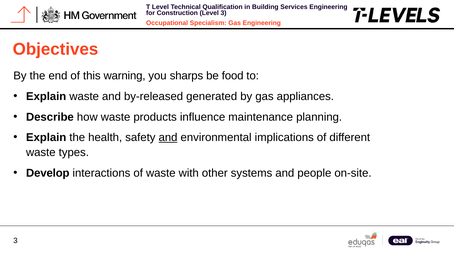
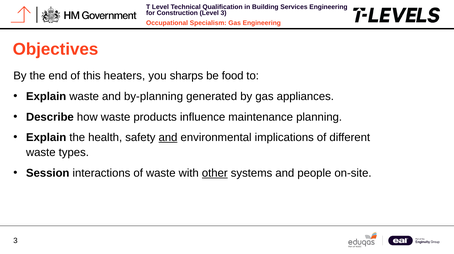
warning: warning -> heaters (124, 76)
by-released: by-released -> by-planning (154, 96)
Develop: Develop -> Session (48, 173)
other underline: none -> present (215, 173)
